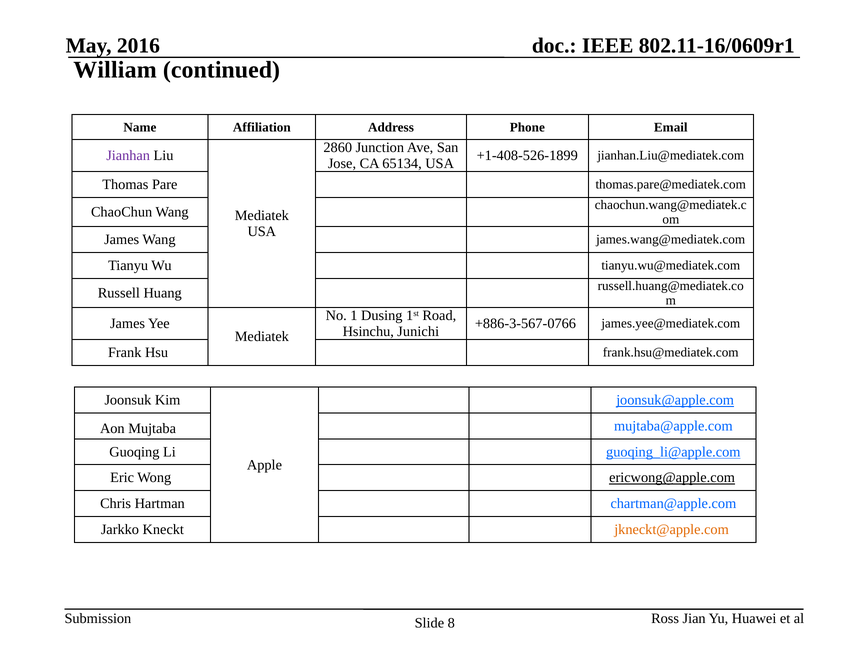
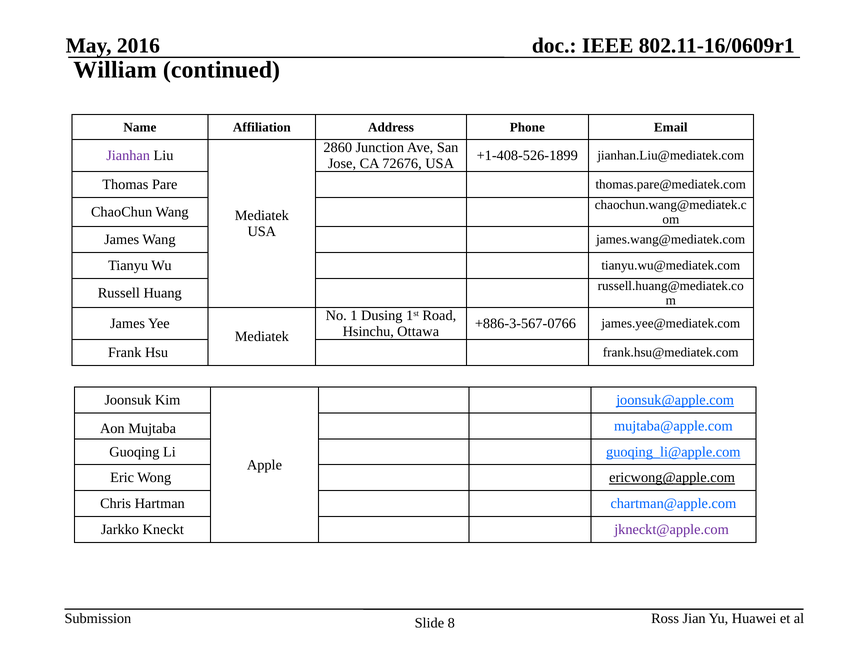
65134: 65134 -> 72676 (402, 164)
Junichi: Junichi -> Ottawa (418, 332)
jkneckt@apple.com colour: orange -> purple (672, 530)
